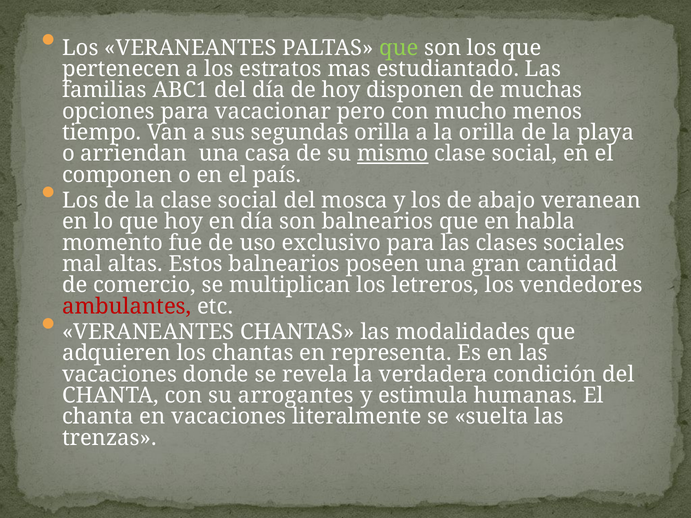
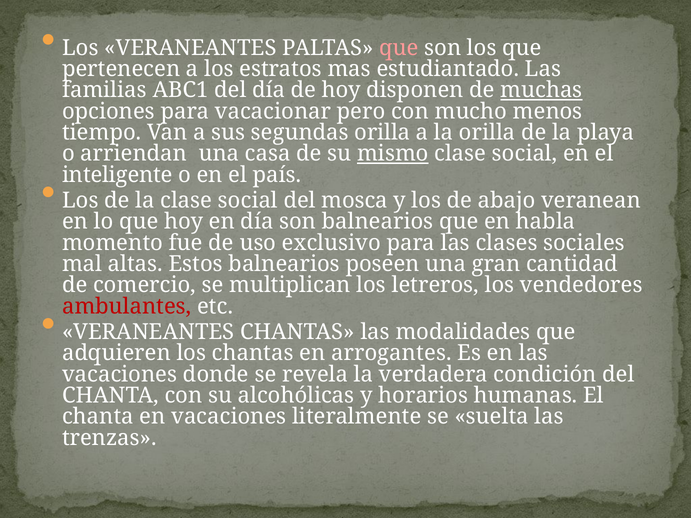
que colour: light green -> pink (399, 48)
muchas underline: none -> present (541, 90)
componen: componen -> inteligente (117, 175)
representa: representa -> arrogantes (391, 353)
arrogantes: arrogantes -> alcohólicas (296, 396)
estimula: estimula -> horarios (423, 396)
